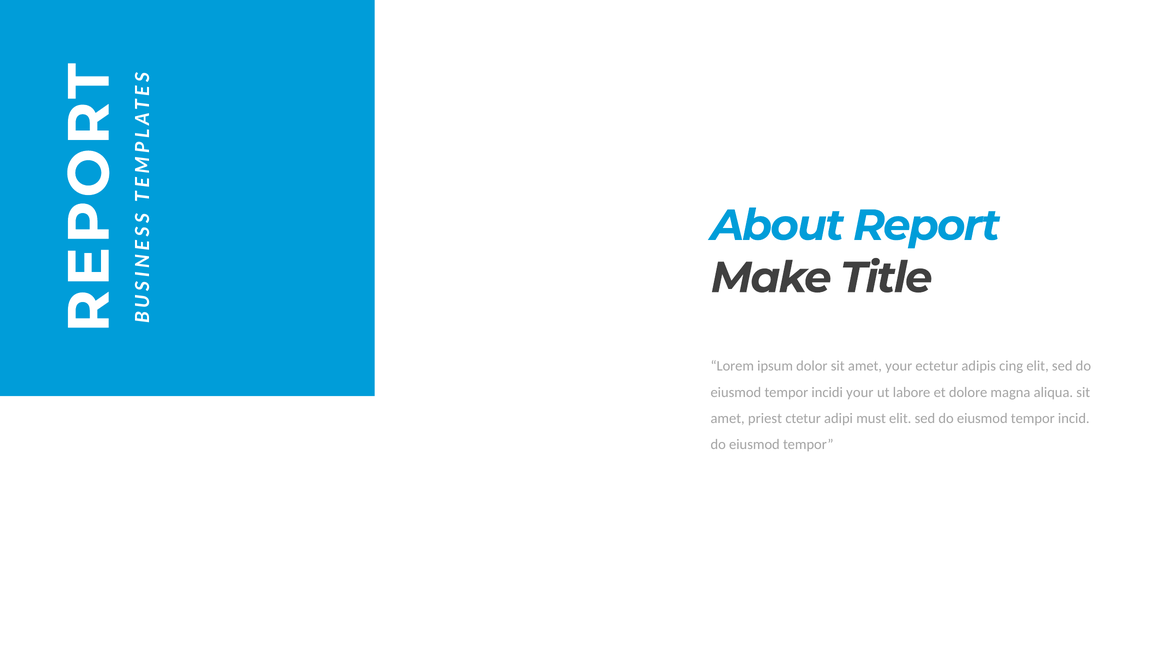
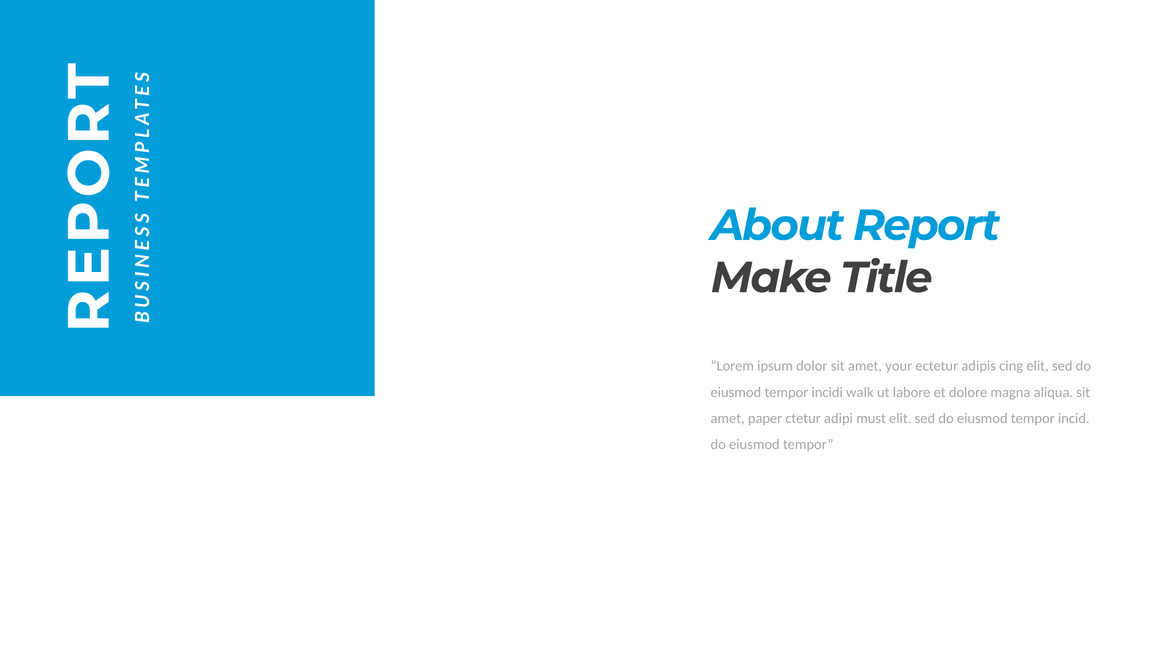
incidi your: your -> walk (860, 392)
priest: priest -> paper (765, 418)
